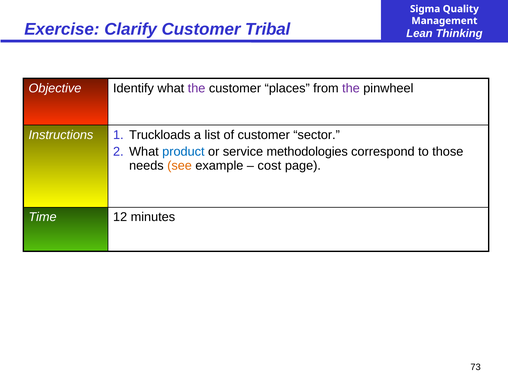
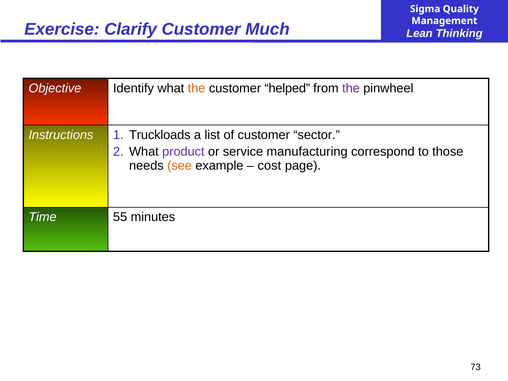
Tribal: Tribal -> Much (267, 29)
the colour: purple -> orange (197, 88)
places: places -> helped (287, 88)
product colour: blue -> purple (183, 152)
methodologies: methodologies -> manufacturing (307, 152)
12: 12 -> 55 (120, 217)
